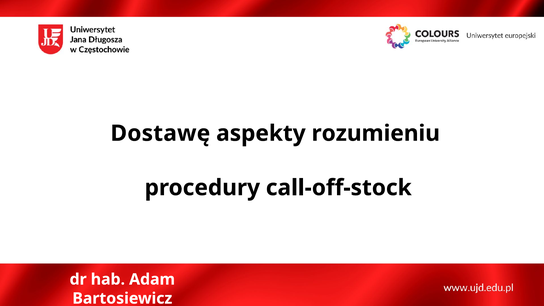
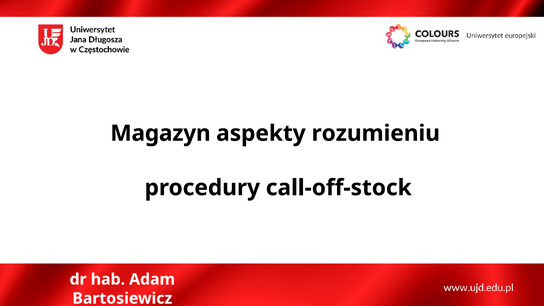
Dostawę: Dostawę -> Magazyn (161, 133)
